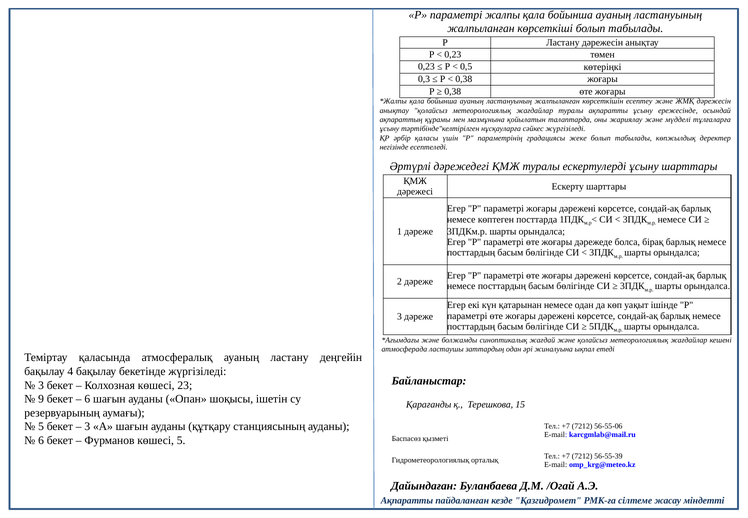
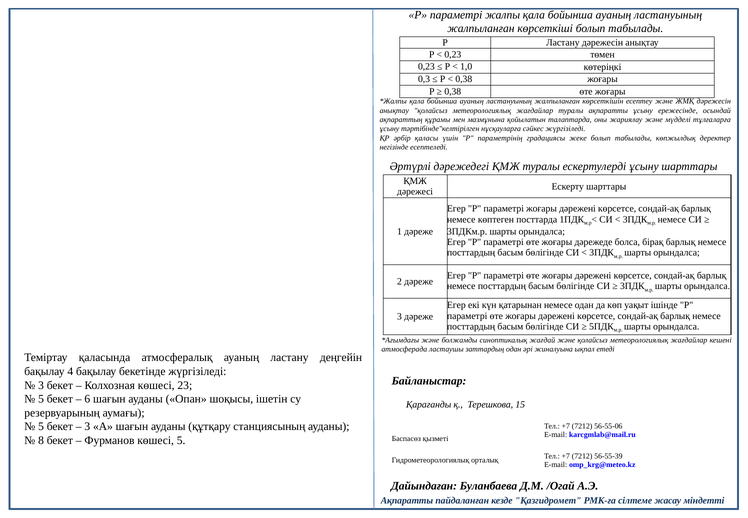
0,5: 0,5 -> 1,0 (466, 67)
9: 9 -> 5 (41, 399)
6: 6 -> 8 (41, 440)
